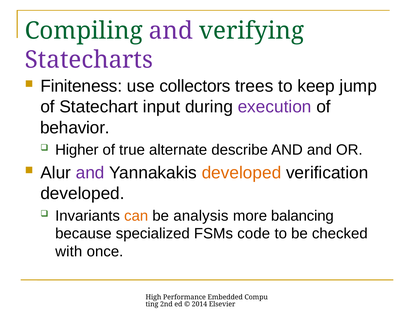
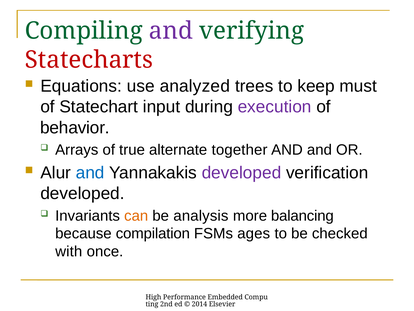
Statecharts colour: purple -> red (89, 60)
Finiteness: Finiteness -> Equations (81, 86)
collectors: collectors -> analyzed (195, 86)
jump: jump -> must (358, 86)
Higher: Higher -> Arrays (77, 150)
describe: describe -> together (240, 150)
and colour: purple -> blue (90, 173)
developed colour: orange -> purple (241, 173)
specialized: specialized -> compilation (153, 233)
code: code -> ages (254, 233)
